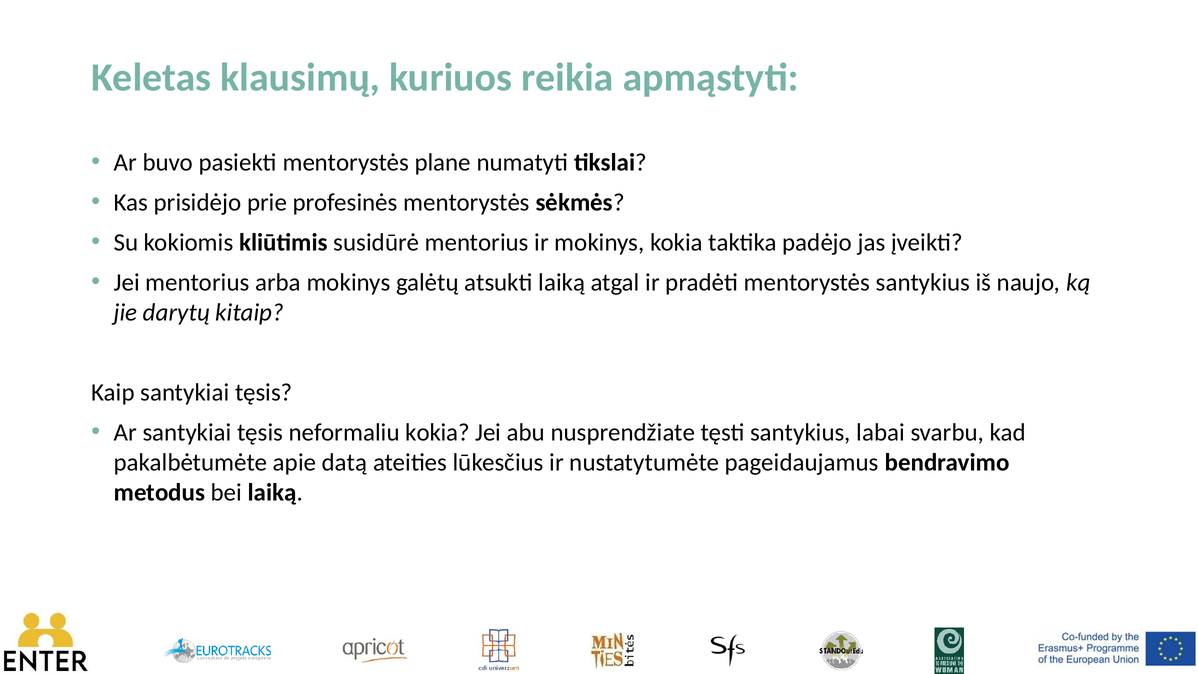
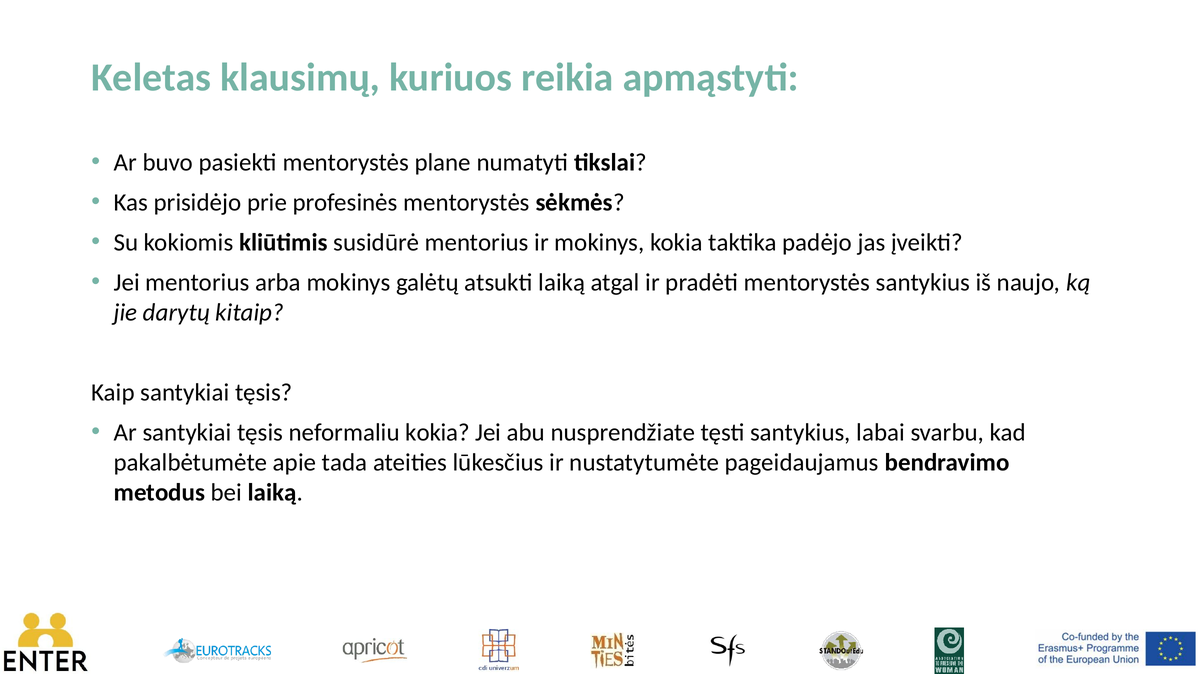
datą: datą -> tada (345, 462)
